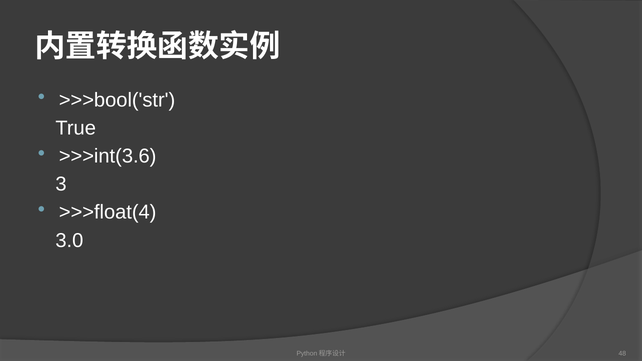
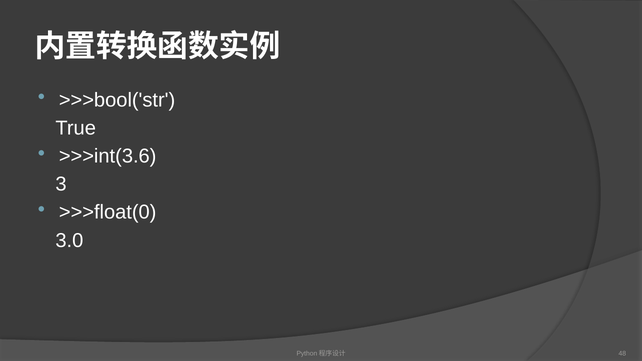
>>>float(4: >>>float(4 -> >>>float(0 (108, 212)
